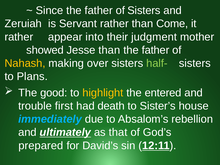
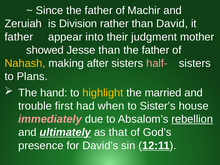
of Sisters: Sisters -> Machir (144, 10)
Servant: Servant -> Division (78, 24)
Come: Come -> David (172, 24)
rather: rather -> father (19, 37)
over: over -> after (98, 63)
half- colour: light green -> pink (157, 63)
good: good -> hand (54, 93)
entered: entered -> married (163, 93)
death: death -> when (111, 106)
immediately colour: light blue -> pink (50, 119)
rebellion underline: none -> present (192, 119)
prepared: prepared -> presence (41, 146)
